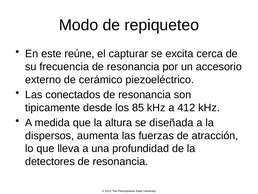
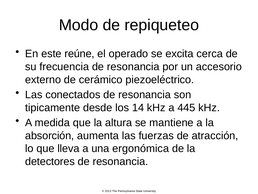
capturar: capturar -> operado (128, 54)
85: 85 -> 14 (138, 107)
412: 412 -> 445 (186, 107)
diseñada: diseñada -> mantiene (171, 122)
dispersos: dispersos -> absorción (50, 135)
profundidad: profundidad -> ergonómica (141, 148)
